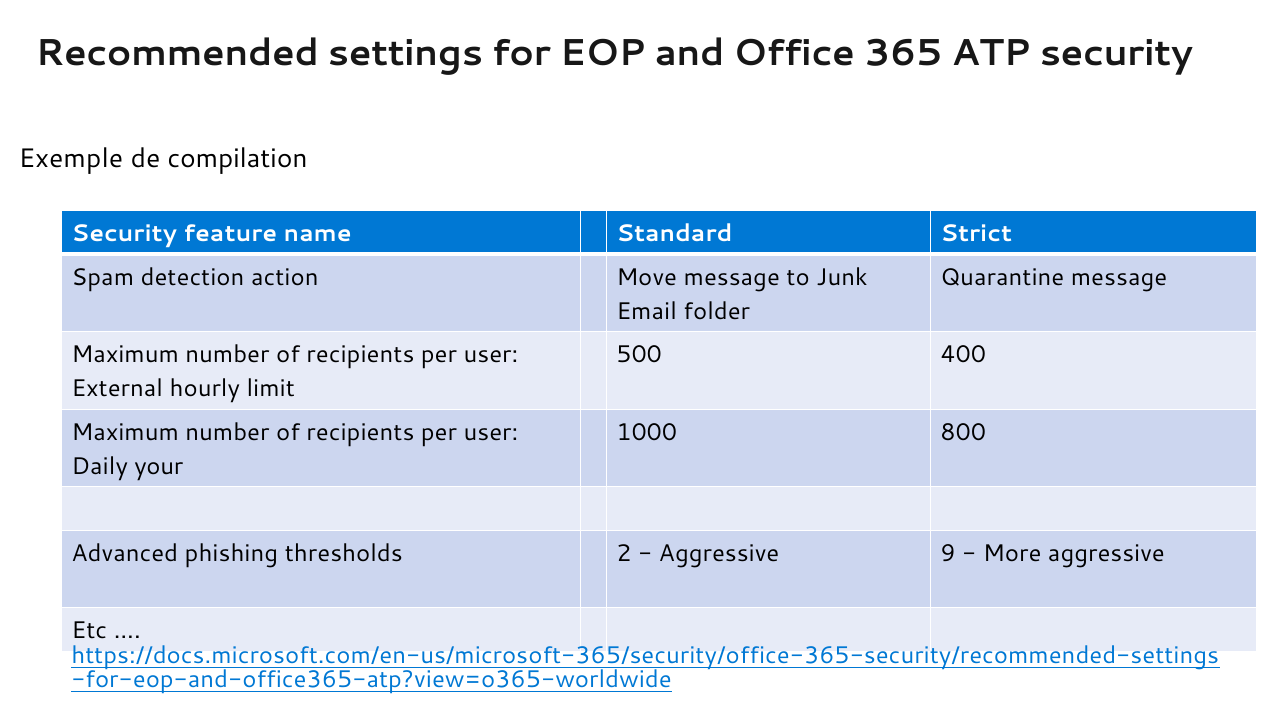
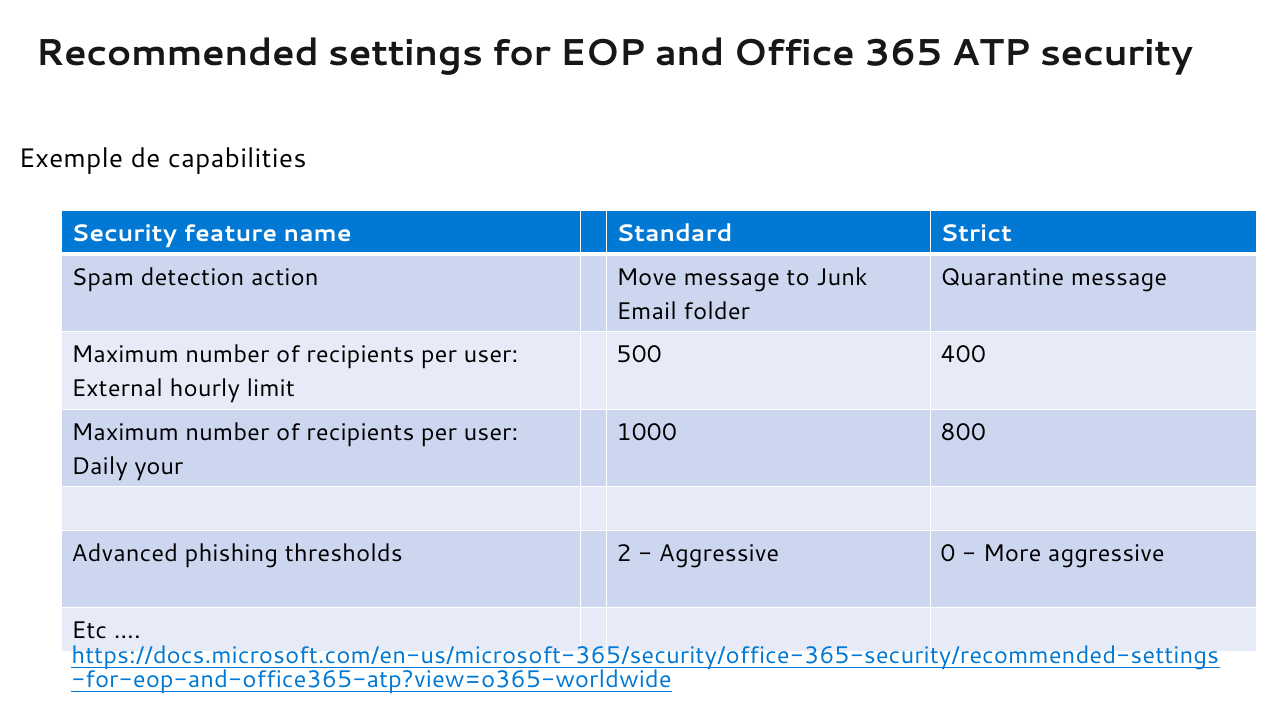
compilation: compilation -> capabilities (237, 158)
9: 9 -> 0 (948, 554)
